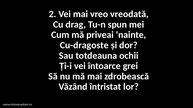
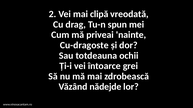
vreo: vreo -> clipă (99, 14)
întristat: întristat -> nădejde (105, 87)
